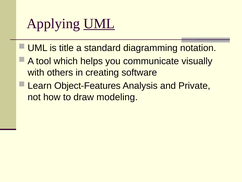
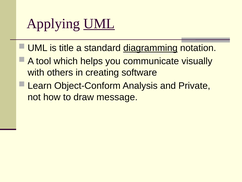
diagramming underline: none -> present (150, 48)
Object-Features: Object-Features -> Object-Conform (87, 86)
modeling: modeling -> message (117, 97)
